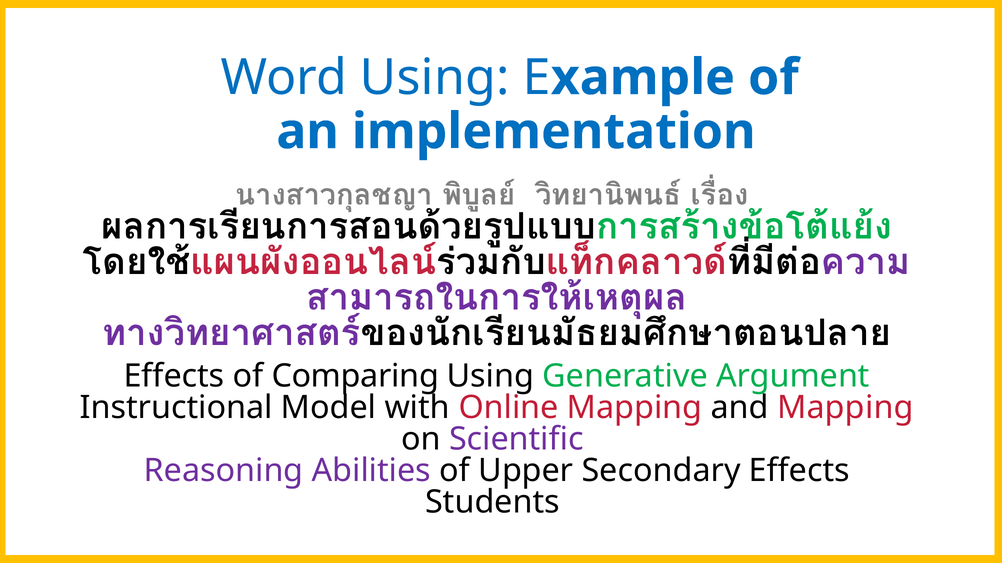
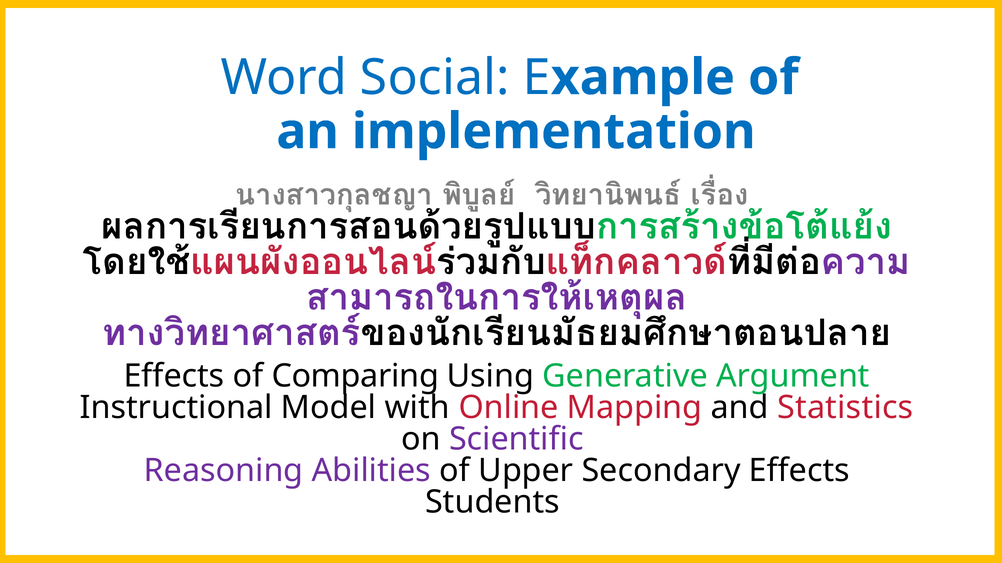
Word Using: Using -> Social (435, 78)
and Mapping: Mapping -> Statistics (845, 408)
